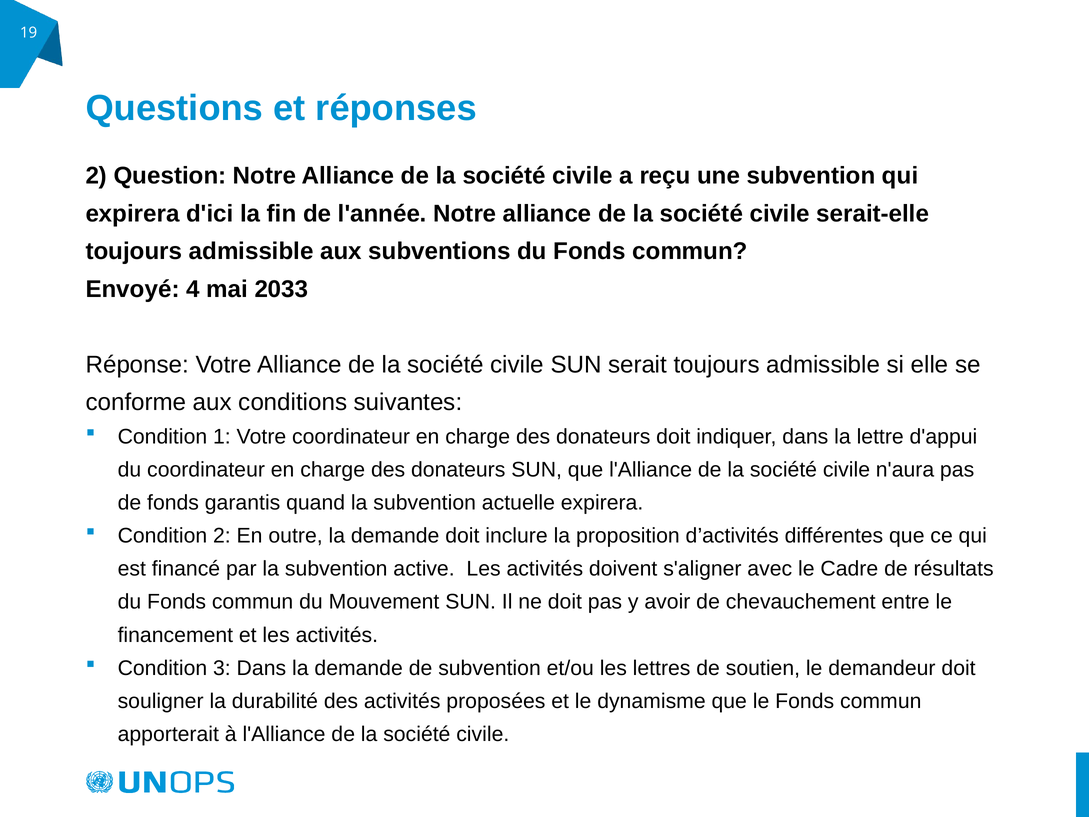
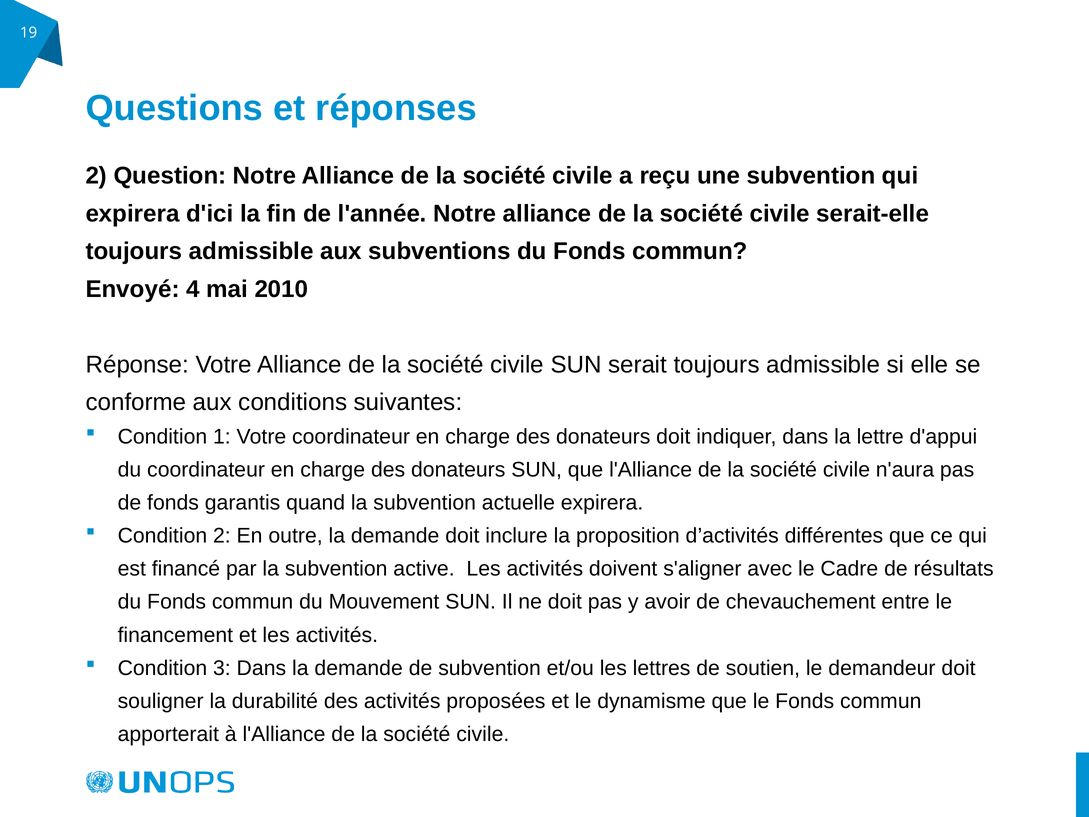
2033: 2033 -> 2010 (281, 289)
